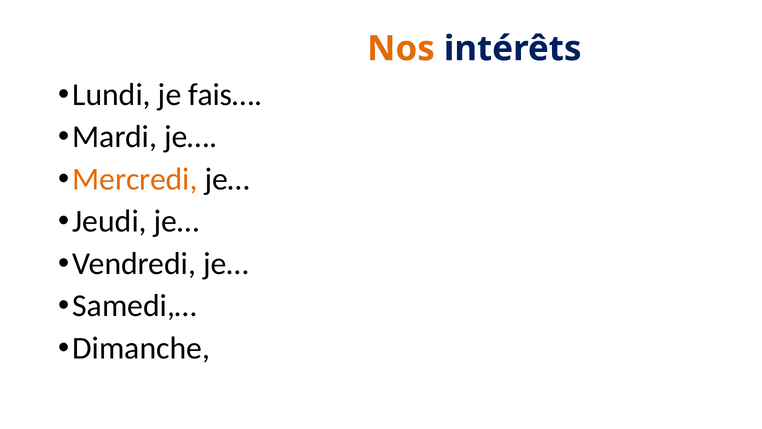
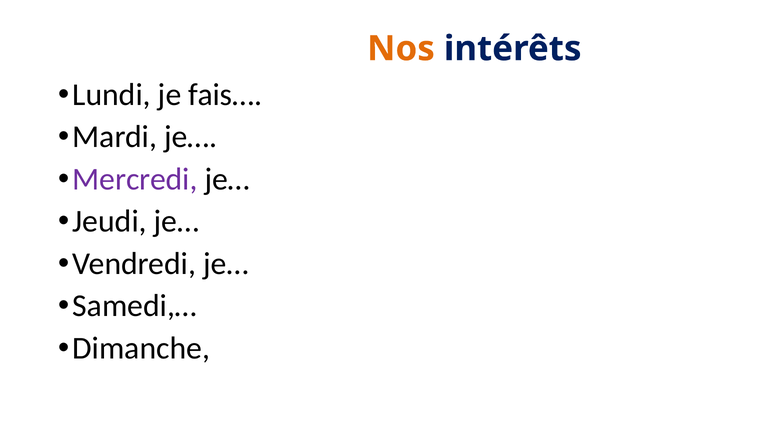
Mercredi colour: orange -> purple (135, 179)
